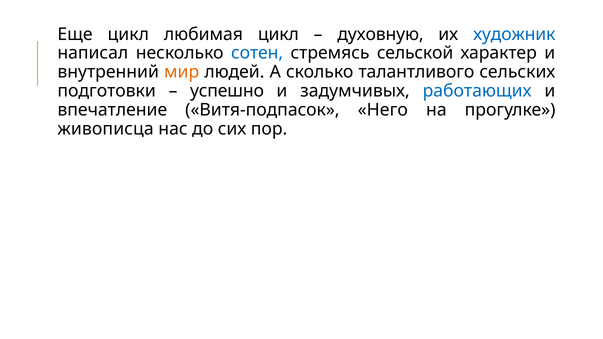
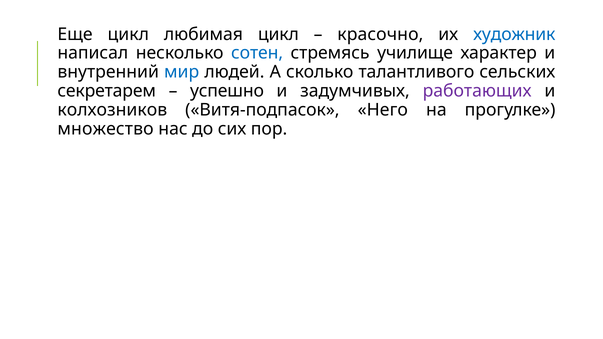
духовную: духовную -> красочно (380, 34)
сельской: сельской -> училище (415, 53)
мир colour: orange -> blue (182, 72)
подготовки: подготовки -> секретарем (107, 91)
работающих colour: blue -> purple (477, 91)
впечатление: впечатление -> колхозников (112, 110)
живописца: живописца -> множество (106, 129)
